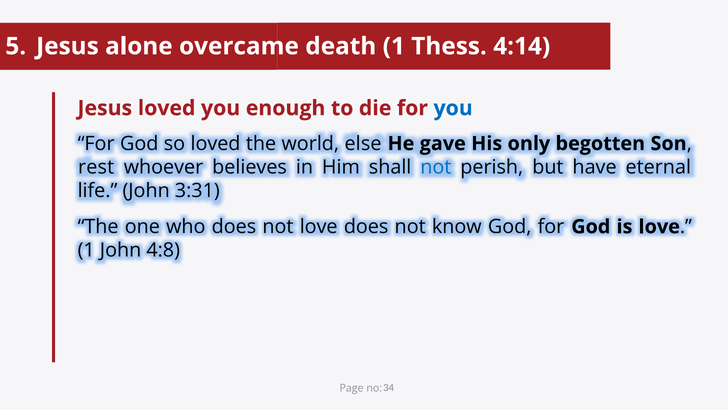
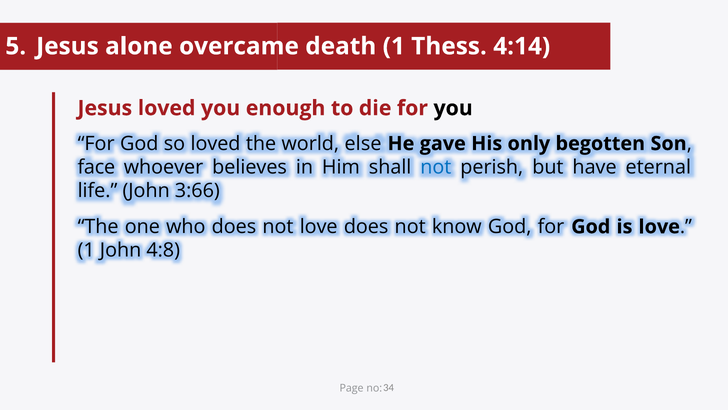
you colour: blue -> black (453, 108)
rest: rest -> face (96, 167)
3:31: 3:31 -> 3:66 (197, 191)
